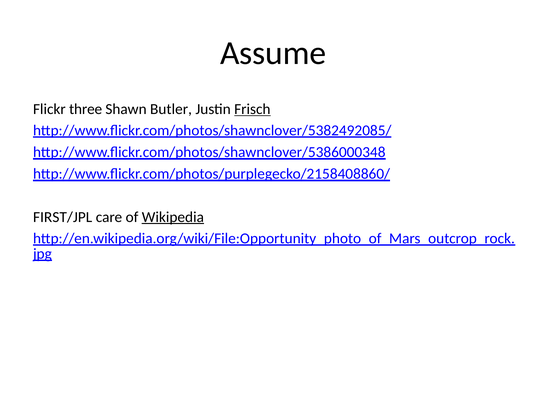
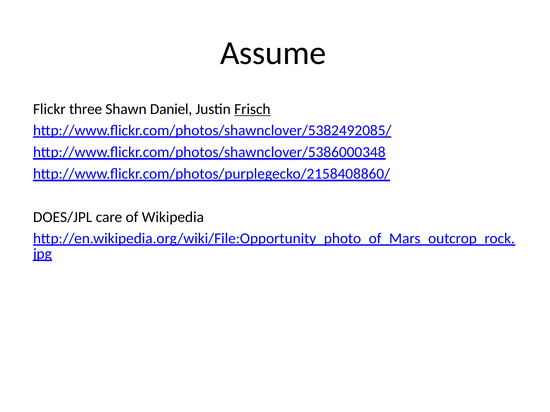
Butler: Butler -> Daniel (171, 109)
FIRST/JPL: FIRST/JPL -> DOES/JPL (63, 217)
Wikipedia underline: present -> none (173, 217)
